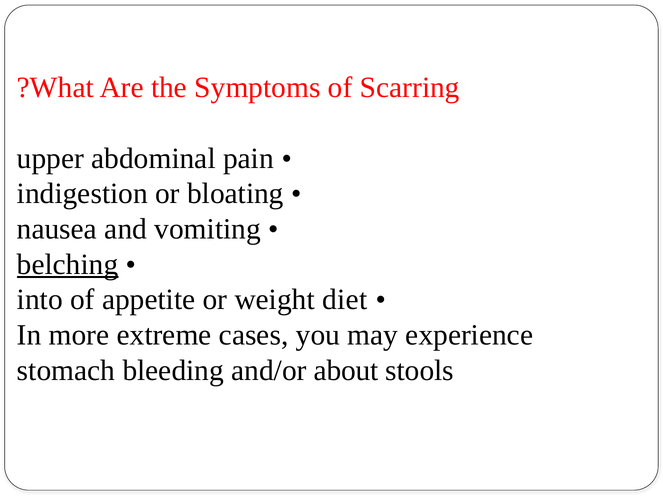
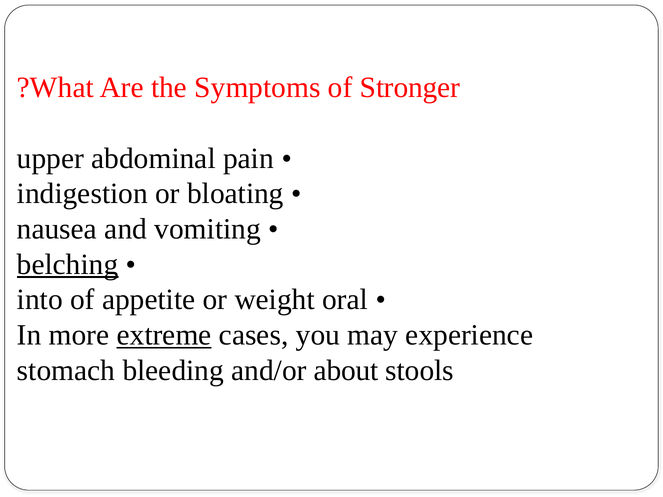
Scarring: Scarring -> Stronger (410, 88)
diet: diet -> oral (345, 300)
extreme underline: none -> present (164, 335)
